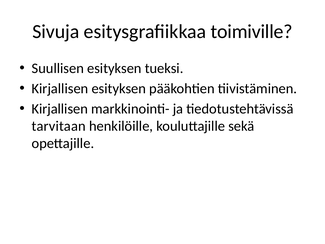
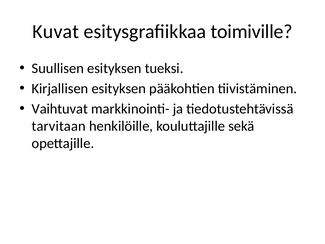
Sivuja: Sivuja -> Kuvat (56, 31)
Kirjallisen: Kirjallisen -> Vaihtuvat (60, 109)
